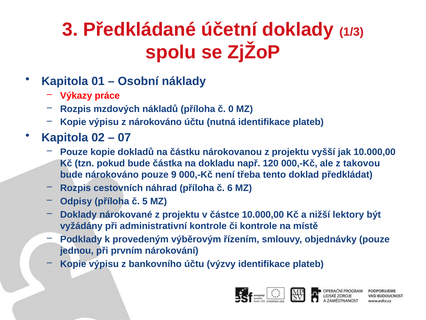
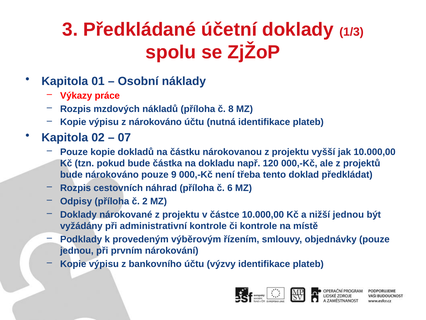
0: 0 -> 8 (231, 109)
takovou: takovou -> projektů (362, 163)
5: 5 -> 2 (145, 201)
nižší lektory: lektory -> jednou (348, 214)
